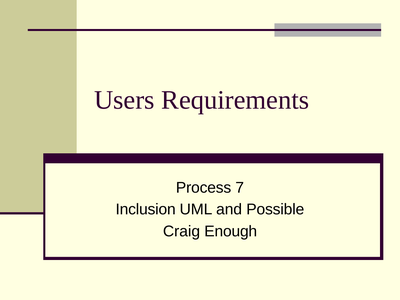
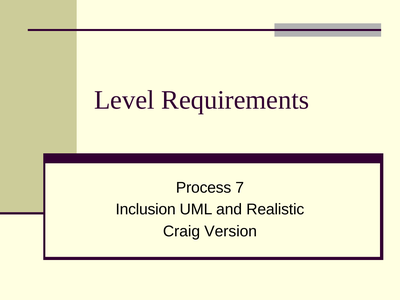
Users: Users -> Level (124, 100)
Possible: Possible -> Realistic (275, 209)
Enough: Enough -> Version (231, 231)
